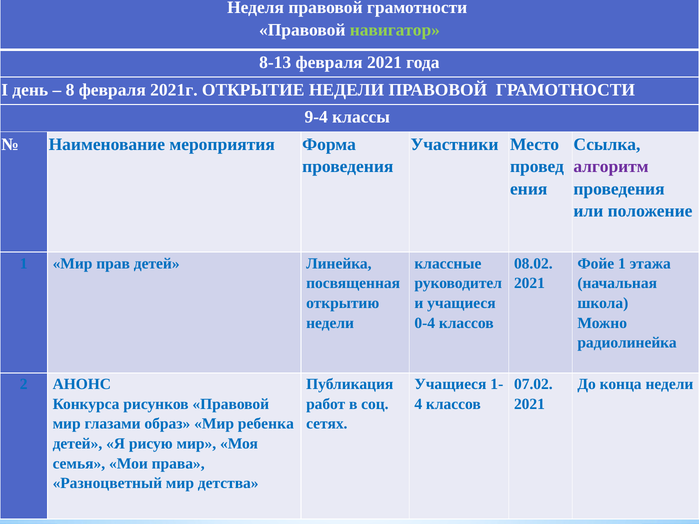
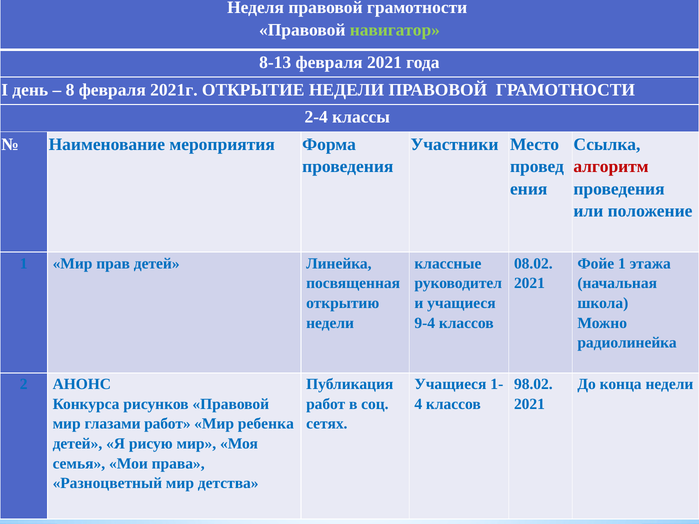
9-4: 9-4 -> 2-4 (316, 117)
алгоритм colour: purple -> red (611, 167)
0-4: 0-4 -> 9-4 (425, 323)
07.02: 07.02 -> 98.02 (533, 384)
глазами образ: образ -> работ (167, 424)
